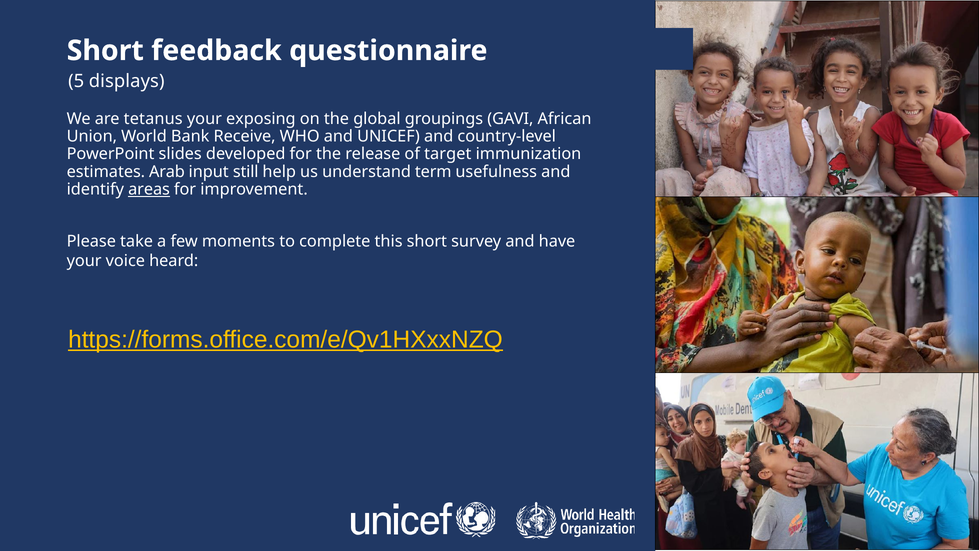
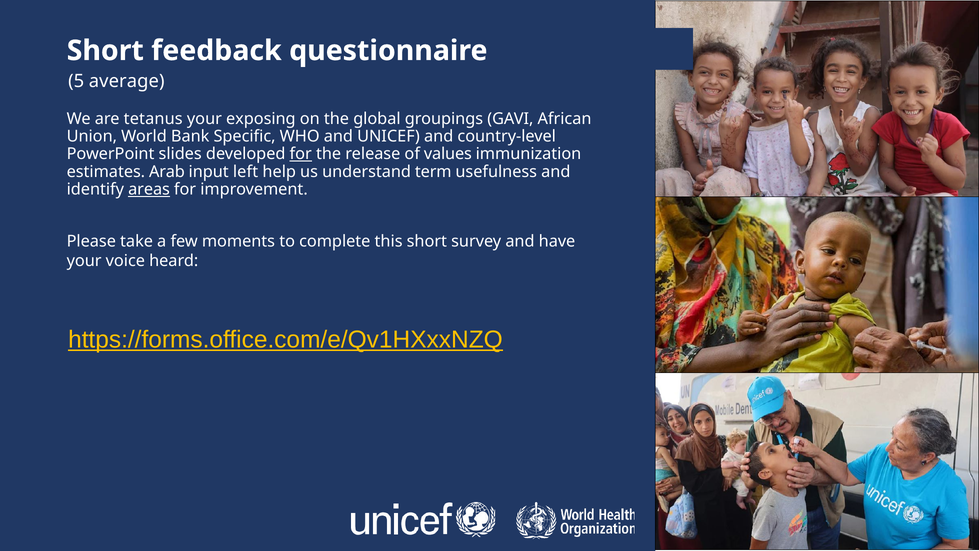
displays: displays -> average (127, 81)
Receive: Receive -> Specific (245, 136)
for underline: none -> present (301, 154)
target: target -> values (448, 154)
still: still -> left (246, 172)
